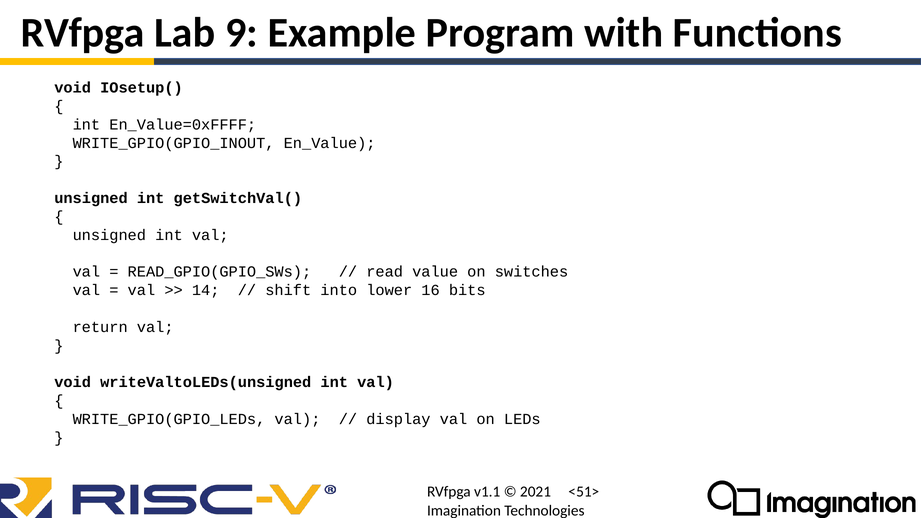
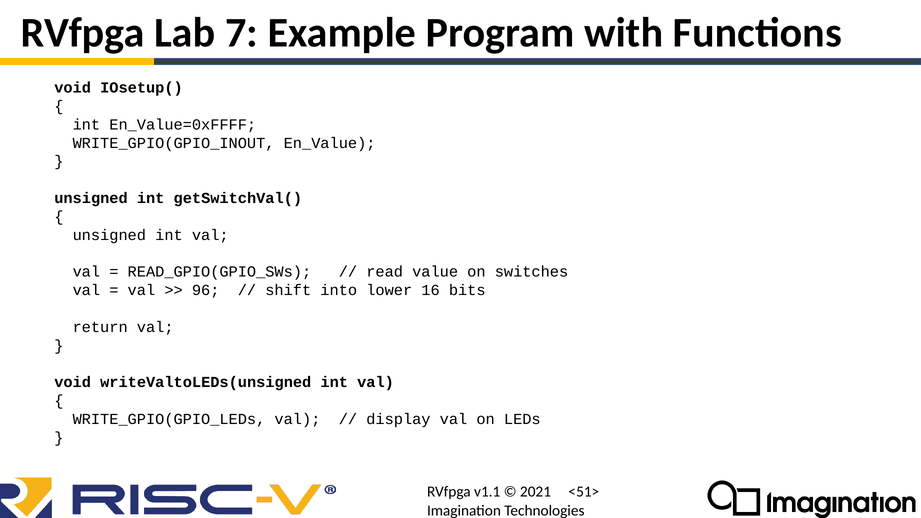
9: 9 -> 7 (242, 33)
14: 14 -> 96 (206, 290)
